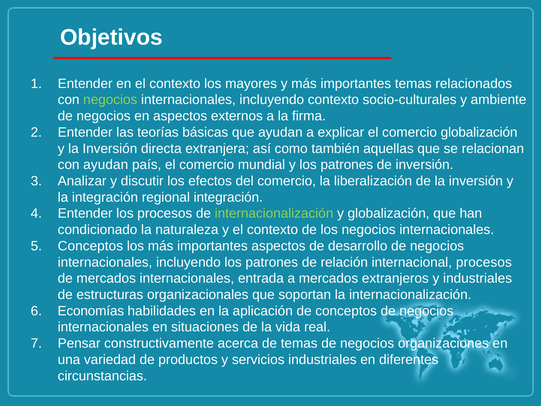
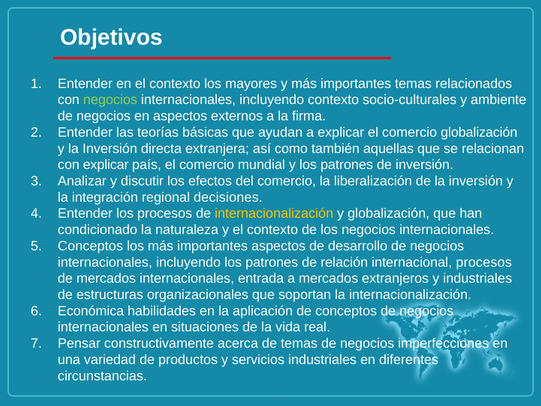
con ayudan: ayudan -> explicar (106, 165)
regional integración: integración -> decisiones (228, 197)
internacionalización colour: light green -> yellow (274, 213)
Economías: Economías -> Económica (91, 311)
organizaciones: organizaciones -> imperfecciones (443, 343)
